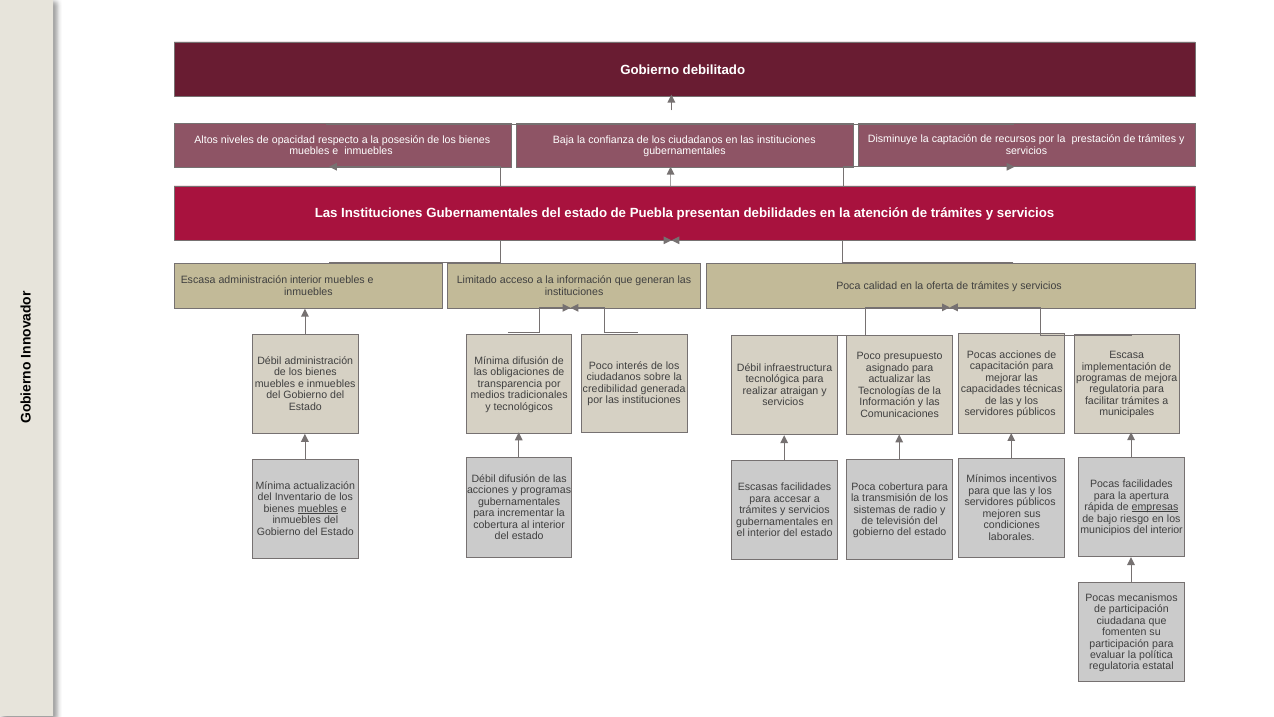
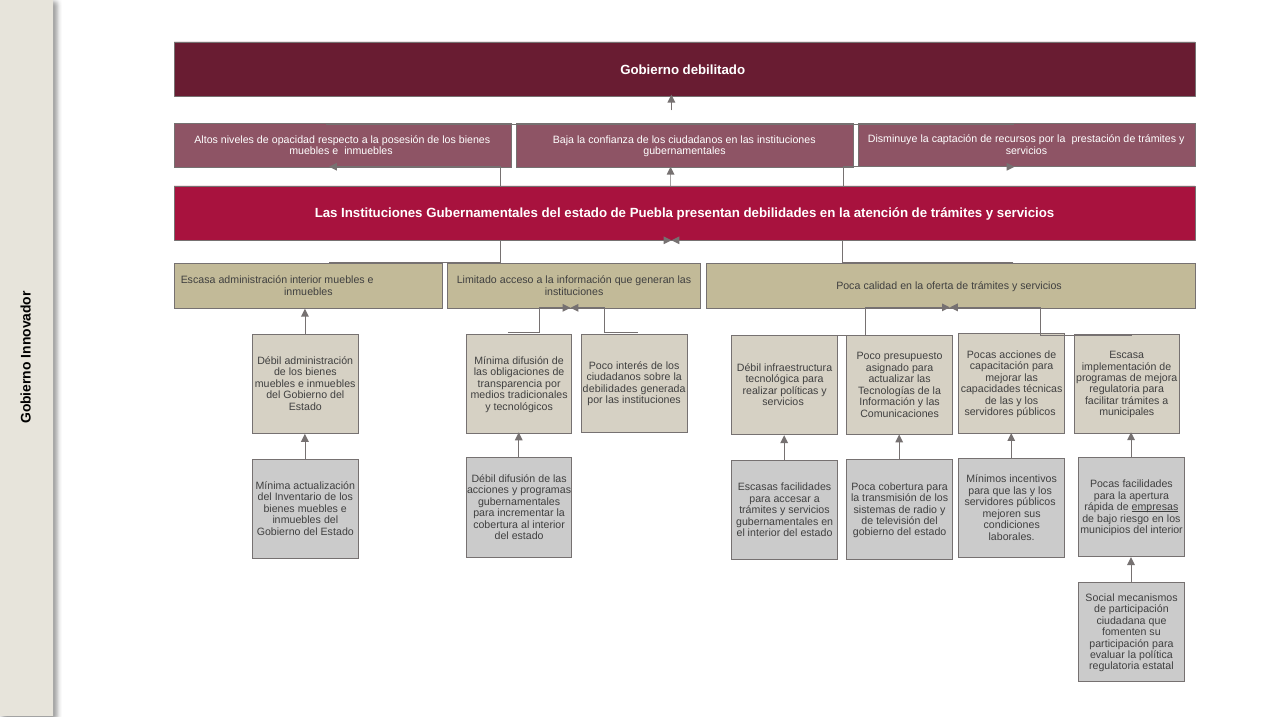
credibilidad: credibilidad -> debilidades (610, 389)
atraigan: atraigan -> políticas (799, 390)
muebles underline: present -> none (318, 509)
Pocas: Pocas -> Social (1100, 597)
